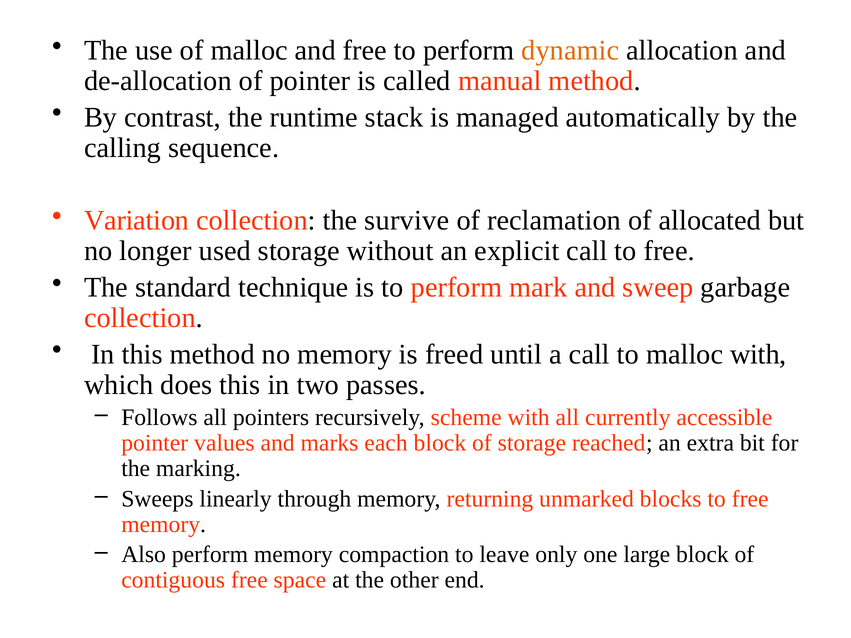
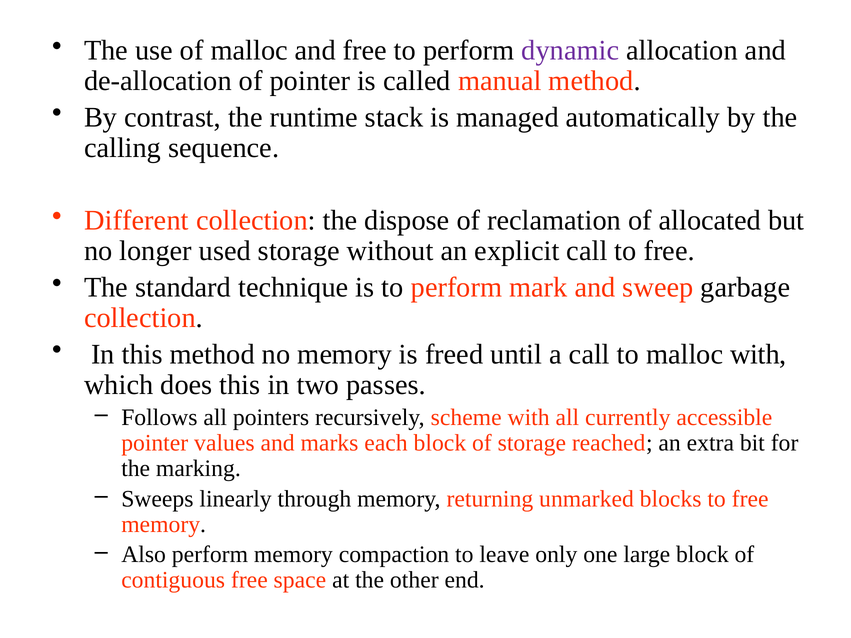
dynamic colour: orange -> purple (570, 50)
Variation: Variation -> Different (136, 221)
survive: survive -> dispose (407, 221)
